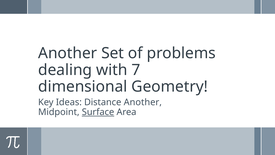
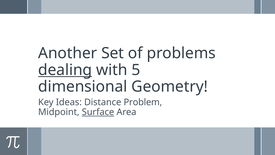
dealing underline: none -> present (65, 70)
7: 7 -> 5 (136, 70)
Distance Another: Another -> Problem (143, 102)
